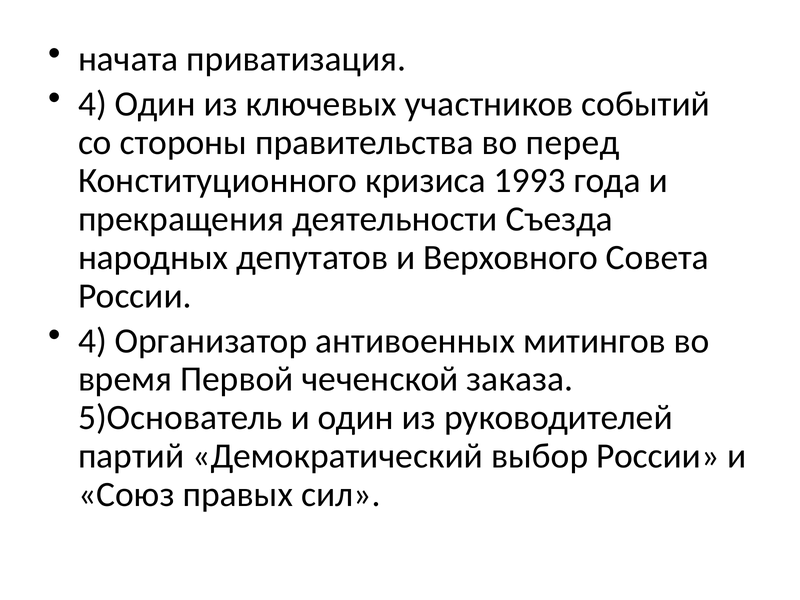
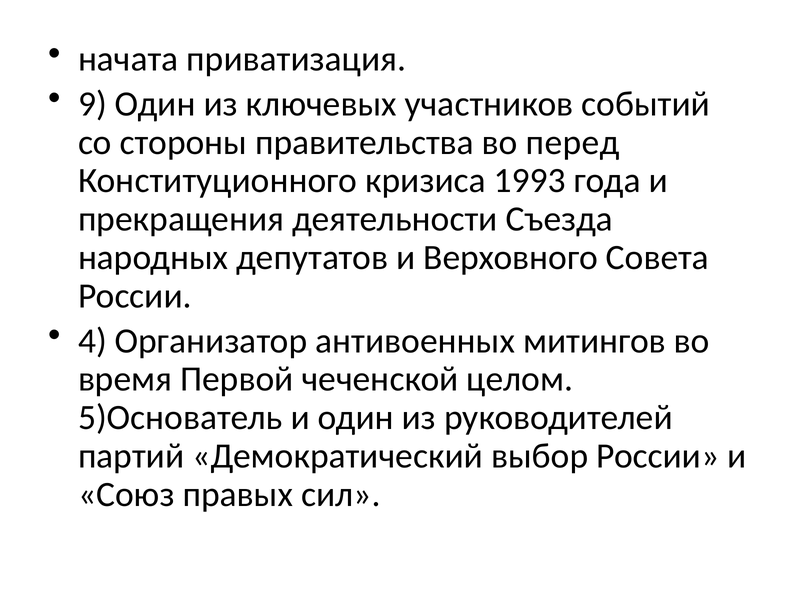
4: 4 -> 9 (92, 104)
заказа: заказа -> целом (520, 379)
